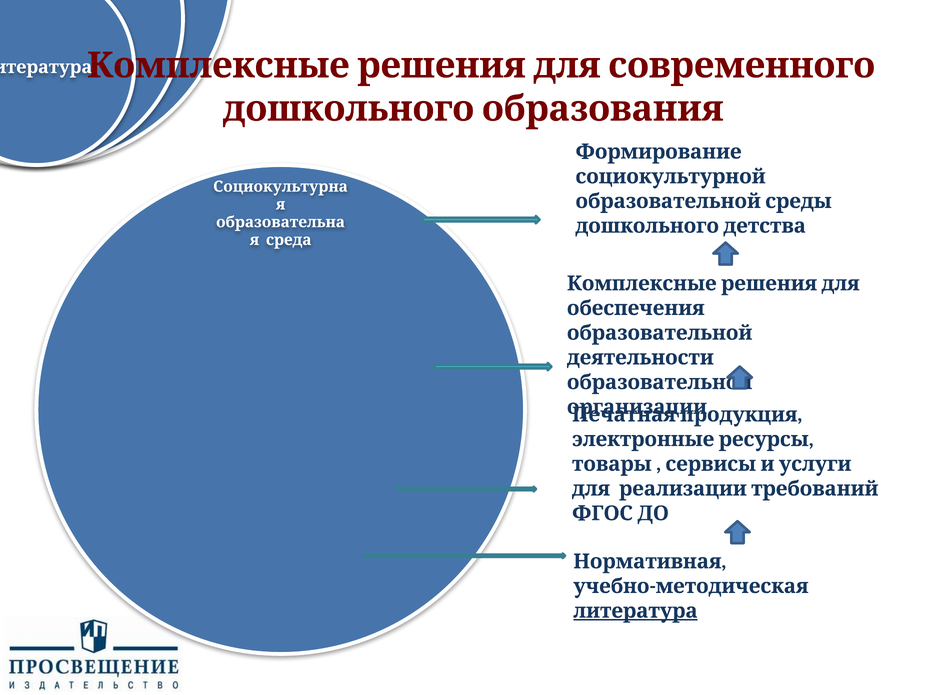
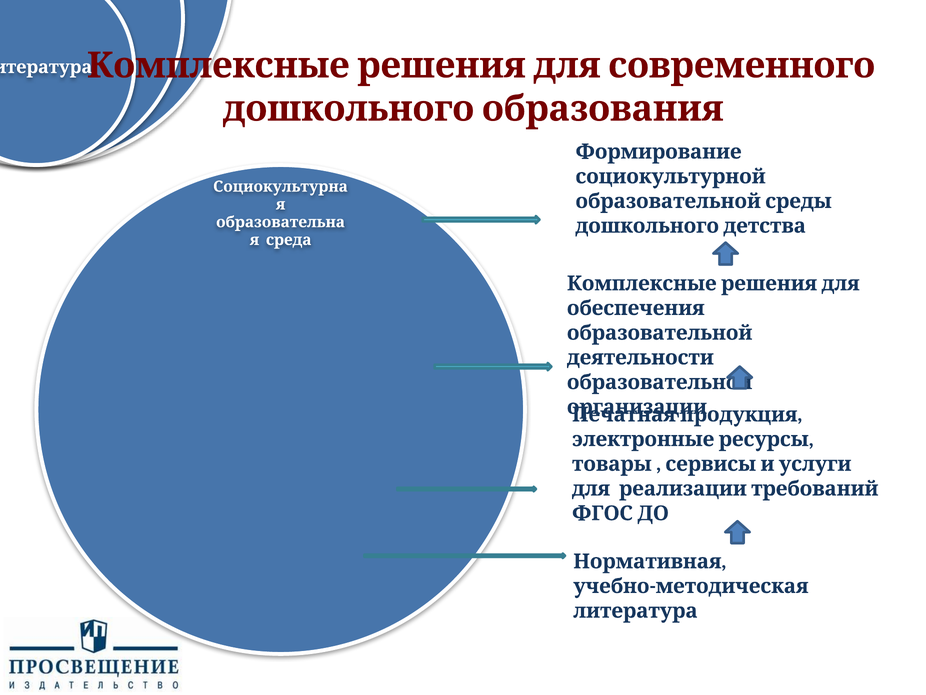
литература underline: present -> none (635, 610)
